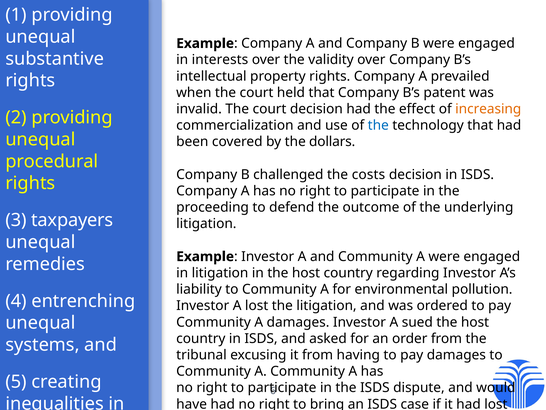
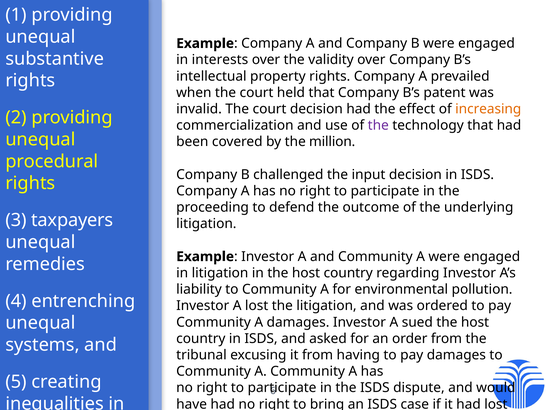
the colour: blue -> purple (378, 125)
dollars: dollars -> million (332, 142)
costs: costs -> input (369, 174)
